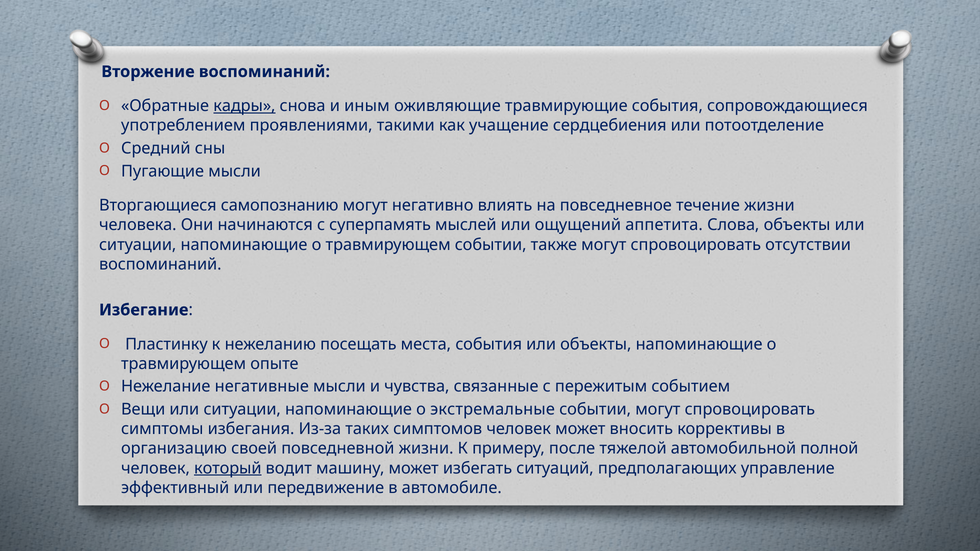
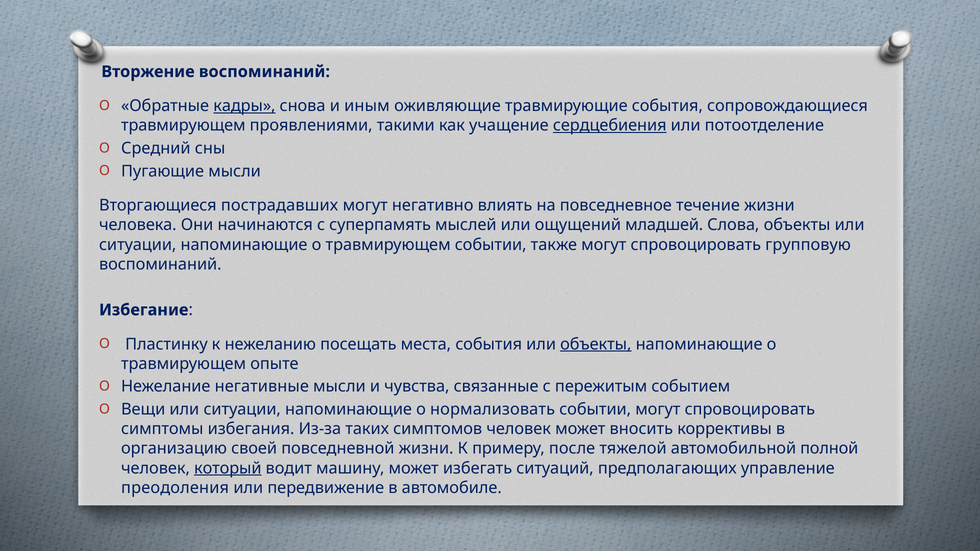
употреблением: употреблением -> травмирующем (183, 126)
сердцебиения underline: none -> present (610, 126)
самопознанию: самопознанию -> пострадавших (280, 206)
аппетита: аппетита -> младшей (664, 225)
отсутствии: отсутствии -> групповую (808, 245)
объекты underline: none -> present (596, 344)
экстремальные: экстремальные -> нормализовать (493, 410)
эффективный: эффективный -> преодоления (175, 488)
